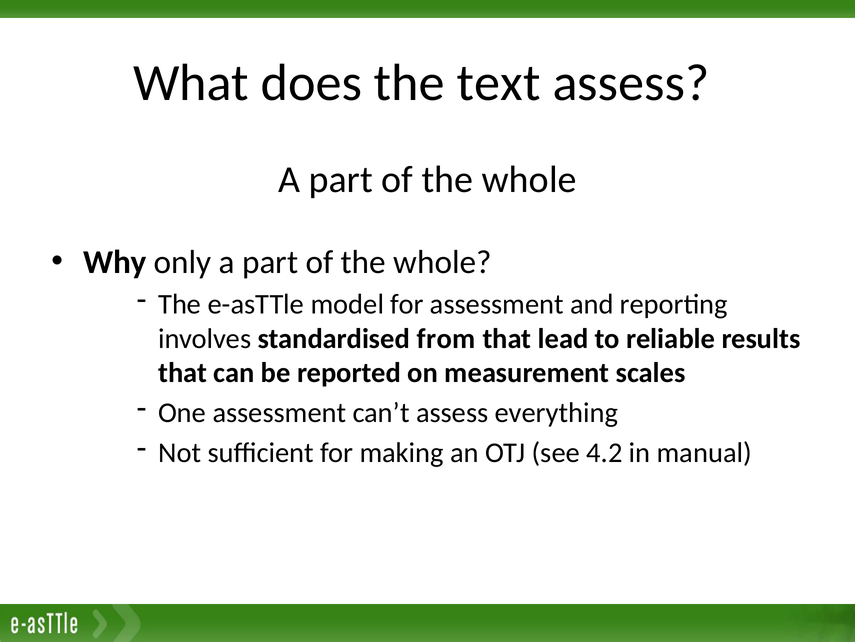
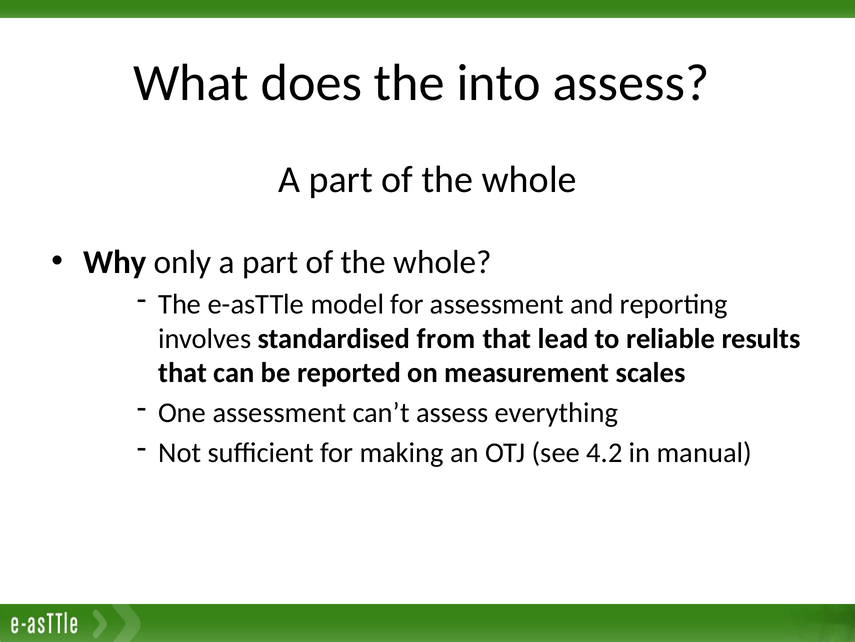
text: text -> into (499, 83)
